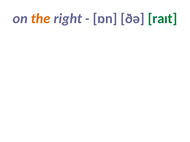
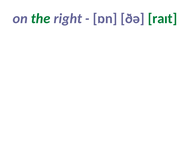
the colour: orange -> green (41, 19)
